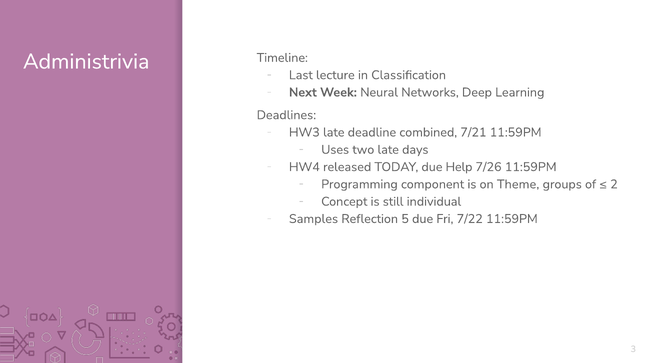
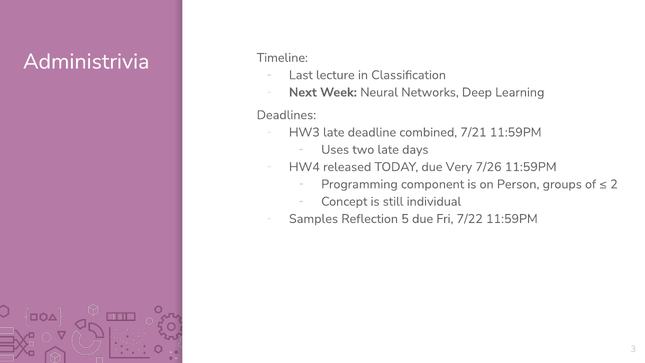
Help: Help -> Very (459, 167)
Theme: Theme -> Person (518, 184)
